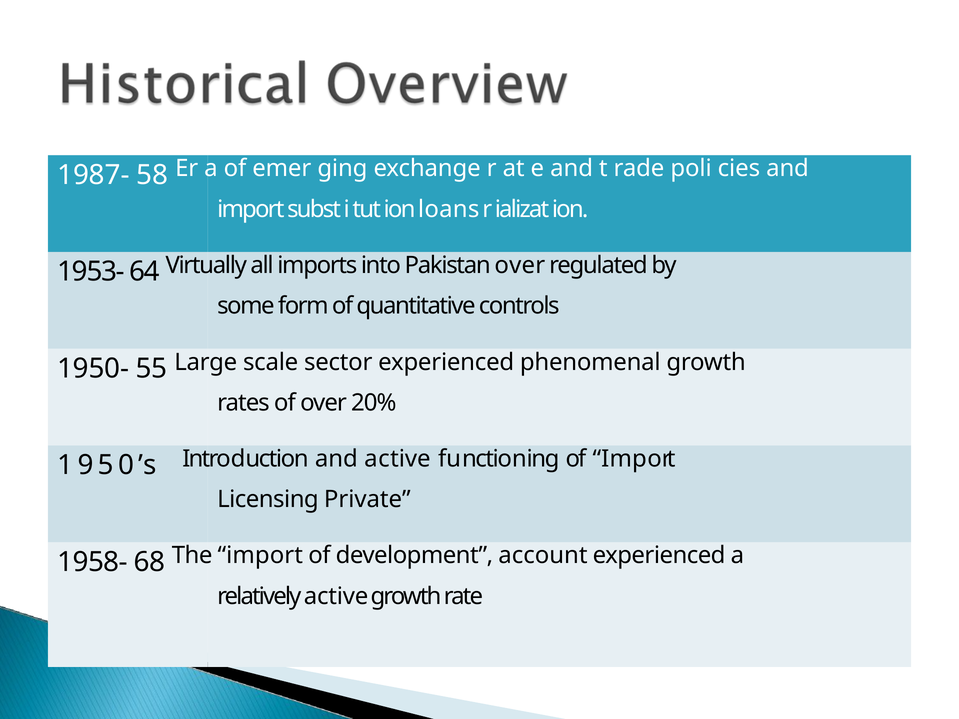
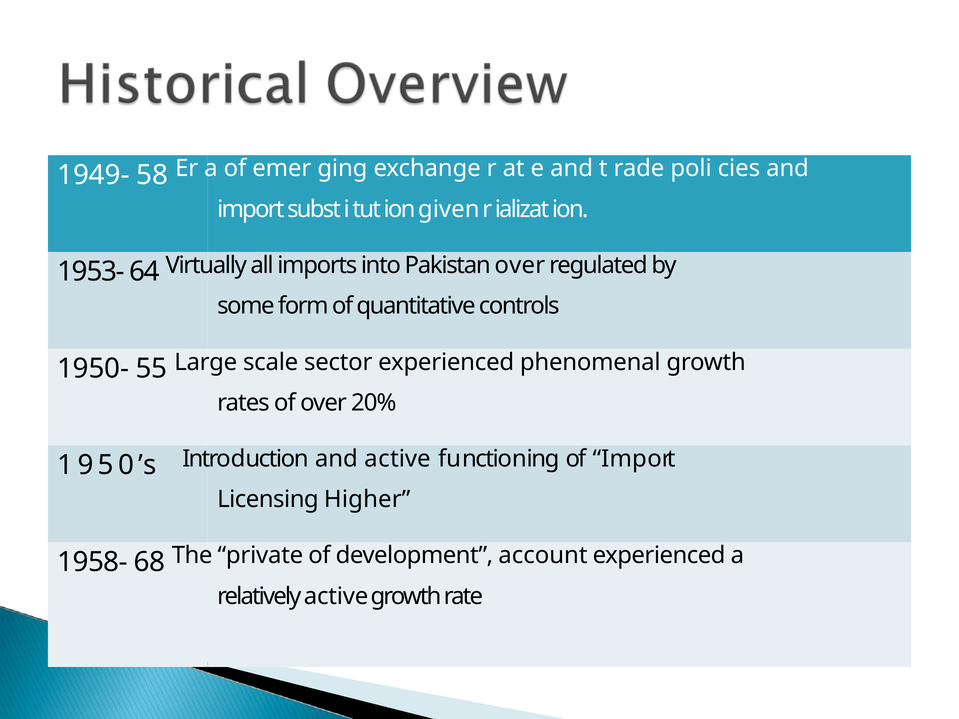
1987-: 1987- -> 1949- (93, 175)
loans: loans -> given (449, 209)
Private: Private -> Higher (367, 500)
The import: import -> private (260, 556)
